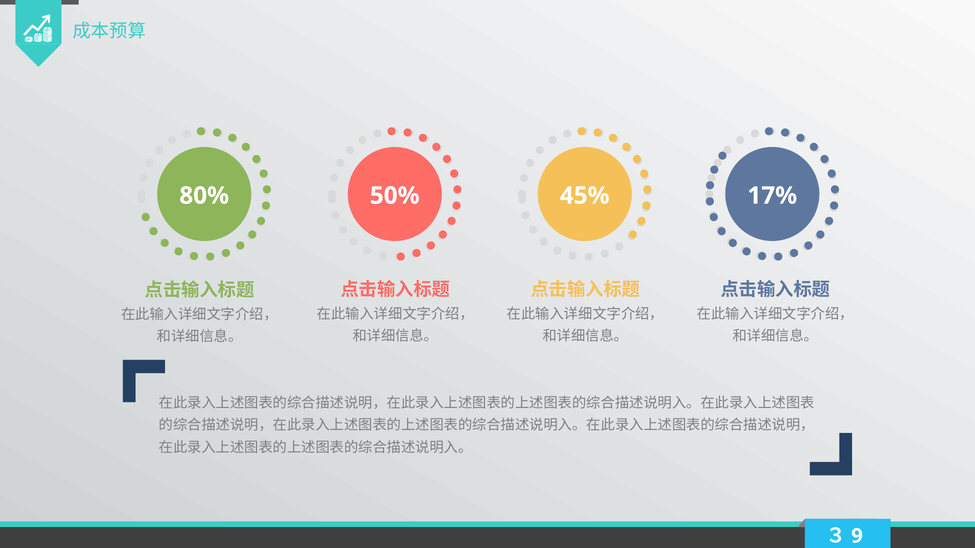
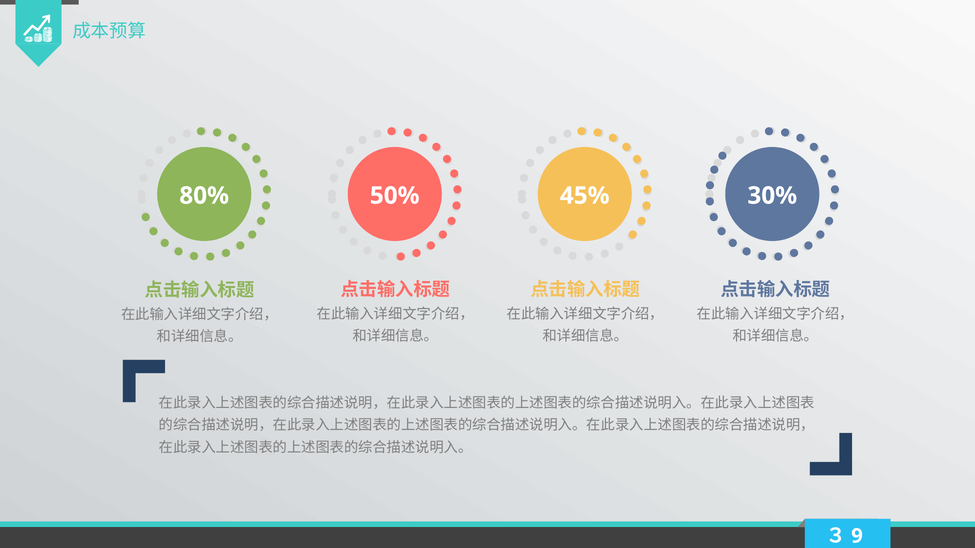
17%: 17% -> 30% (772, 196)
